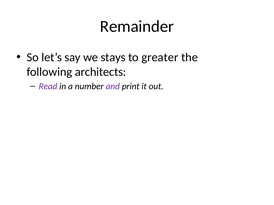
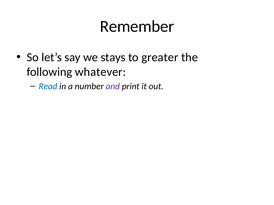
Remainder: Remainder -> Remember (137, 27)
architects: architects -> whatever (100, 72)
Read colour: purple -> blue (48, 86)
